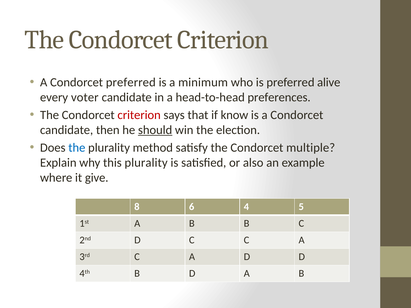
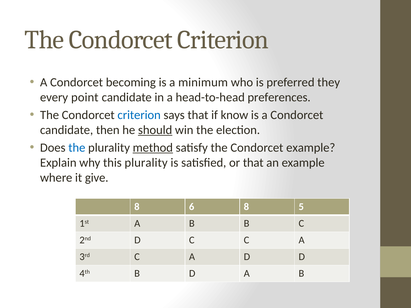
Condorcet preferred: preferred -> becoming (131, 82)
alive: alive -> they (329, 82)
voter: voter -> point (85, 97)
criterion colour: red -> blue (139, 115)
method underline: none -> present (153, 148)
Condorcet multiple: multiple -> example (311, 148)
or also: also -> that (253, 163)
6 4: 4 -> 8 (246, 207)
